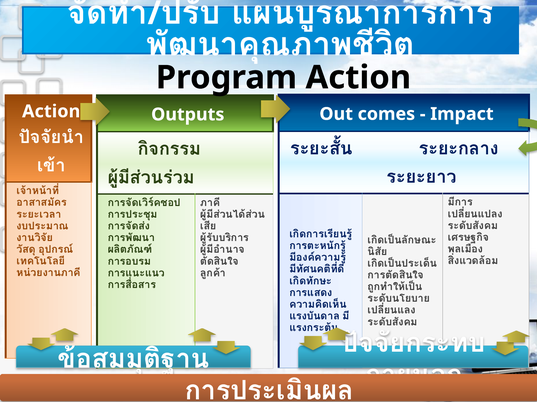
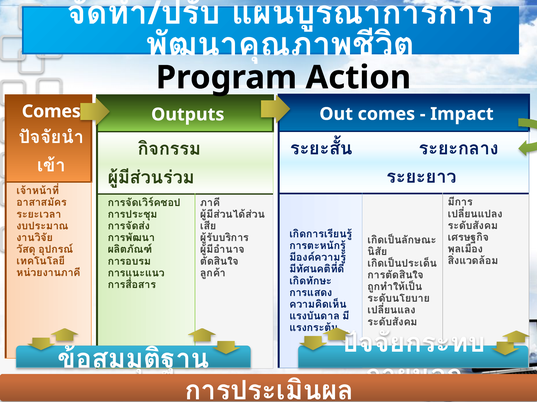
Action: Action -> Comes (51, 112)
